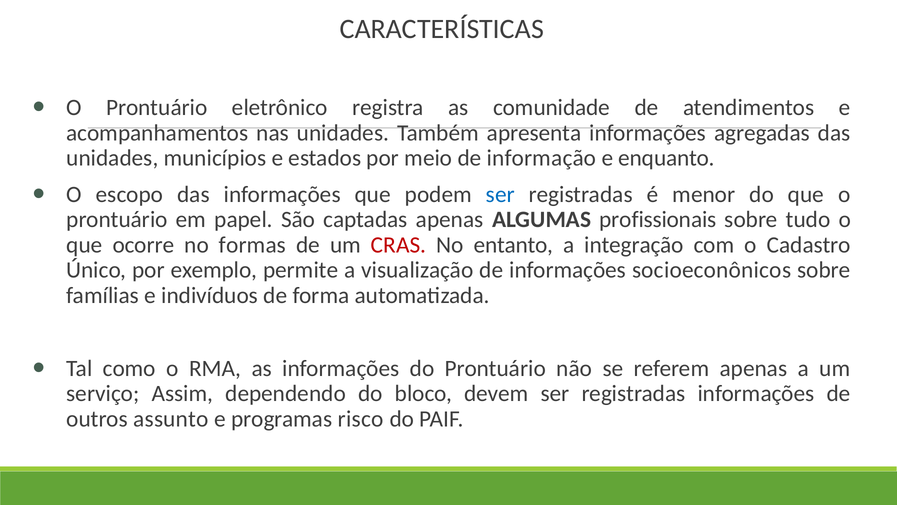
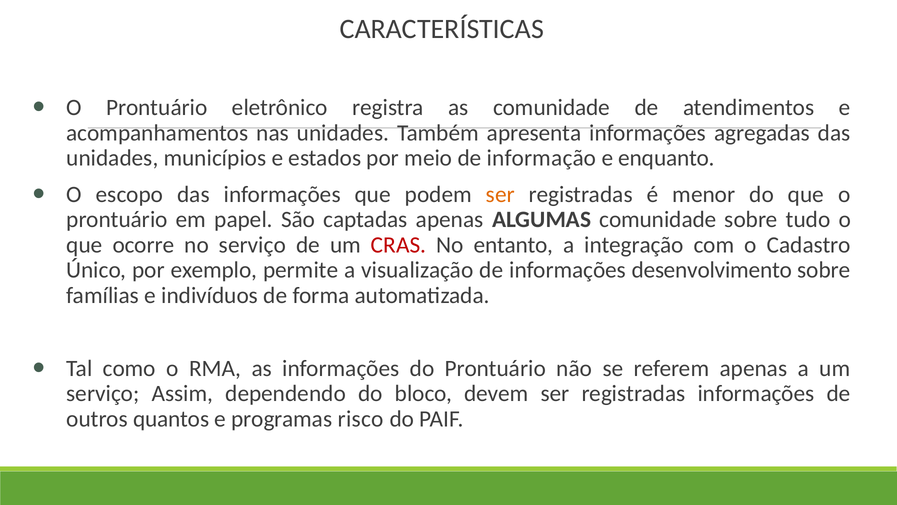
ser colour: blue -> orange (500, 194)
ALGUMAS profissionais: profissionais -> comunidade (658, 220)
no formas: formas -> serviço (252, 245)
socioeconônicos: socioeconônicos -> desenvolvimento (712, 270)
assunto: assunto -> quantos (171, 419)
